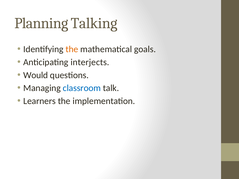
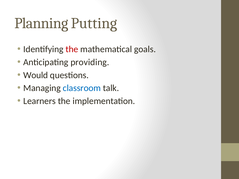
Talking: Talking -> Putting (94, 23)
the colour: orange -> red (72, 49)
interjects: interjects -> providing (90, 62)
